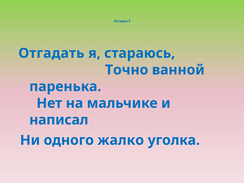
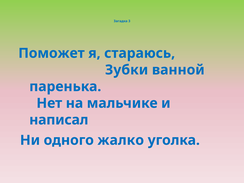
Отгадать: Отгадать -> Поможет (51, 53)
Точно: Точно -> Зубки (127, 70)
